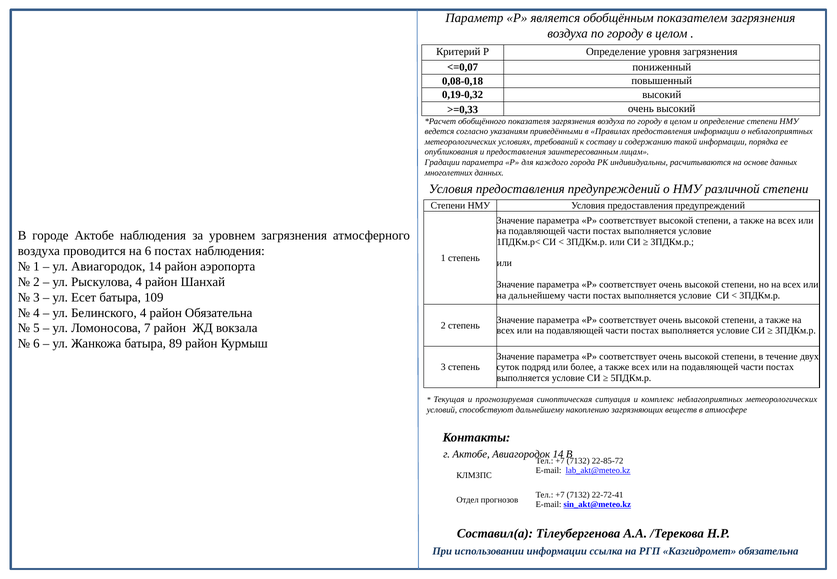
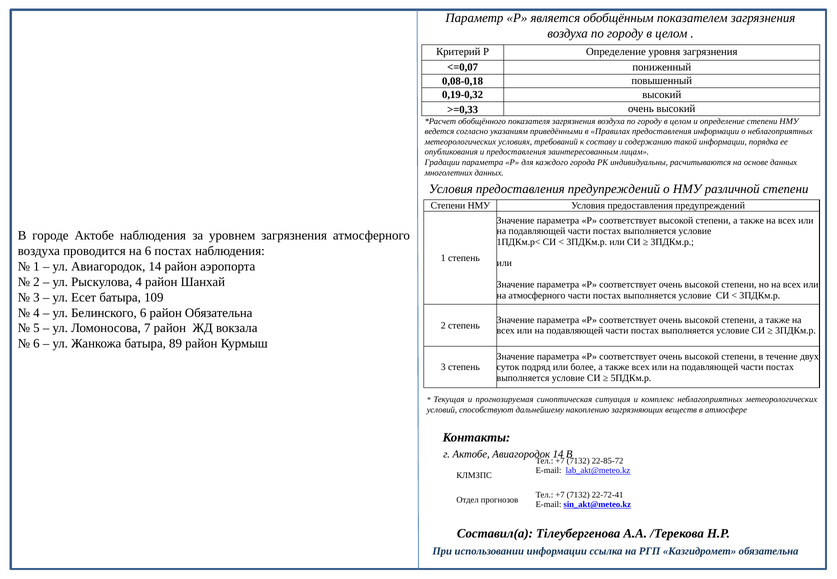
на дальнейшему: дальнейшему -> атмосферного (537, 296)
Белинского 4: 4 -> 6 (143, 313)
